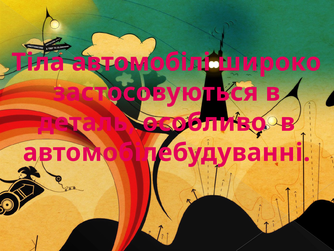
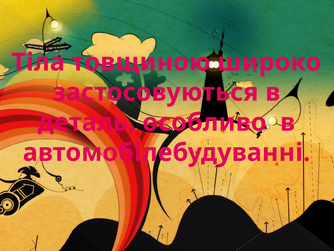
автомобілі: автомобілі -> товщиною (141, 62)
